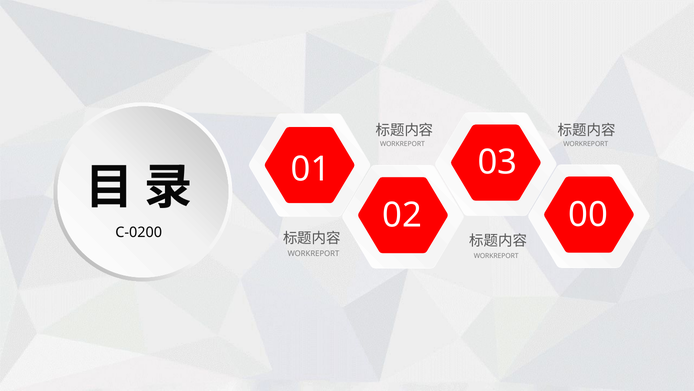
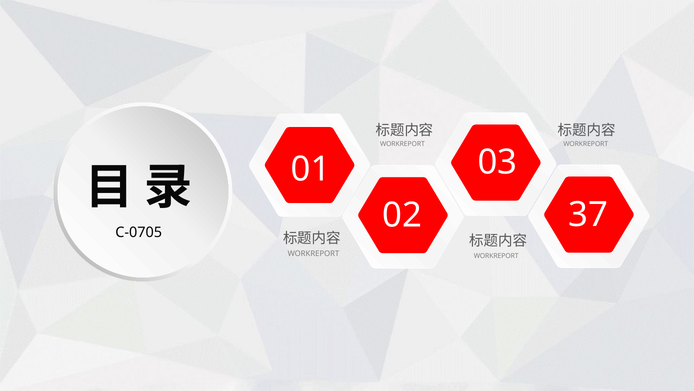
00: 00 -> 37 (588, 215)
C-0200: C-0200 -> C-0705 (139, 232)
